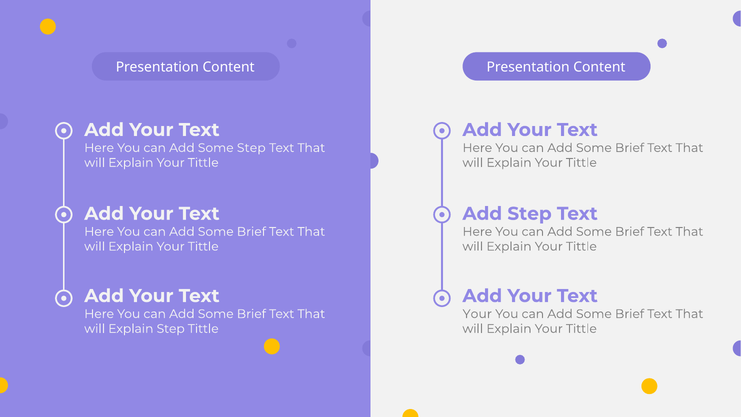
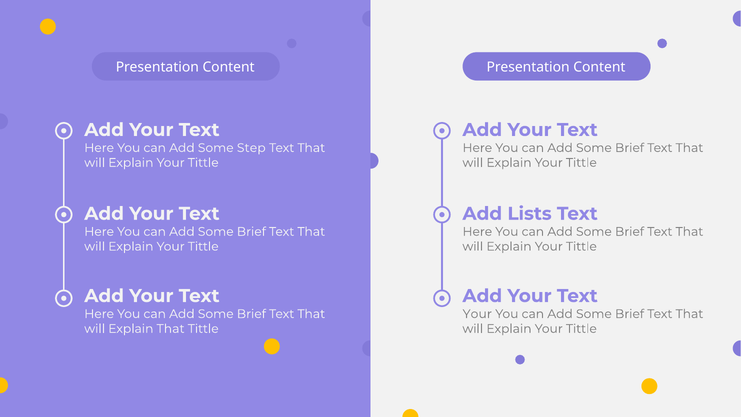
Add Step: Step -> Lists (530, 214)
Explain Step: Step -> That (171, 329)
